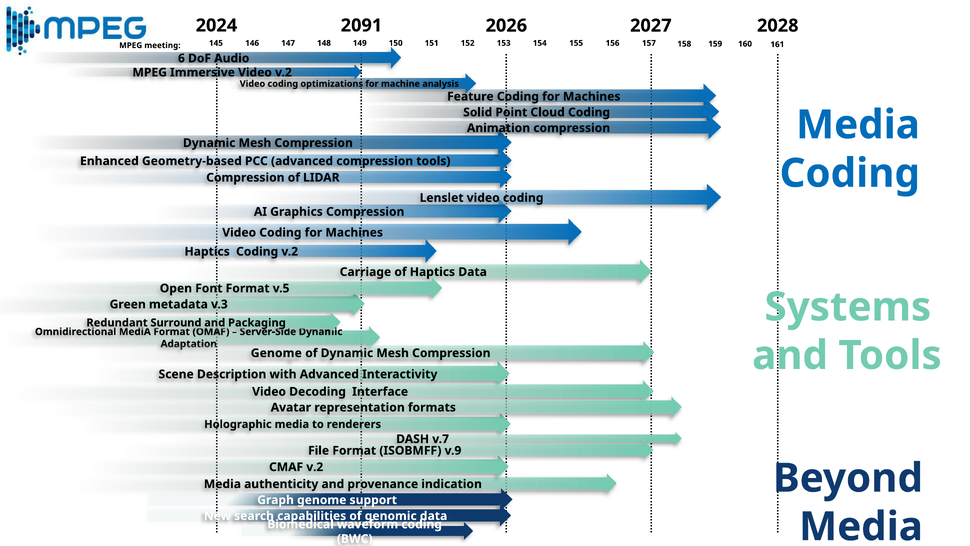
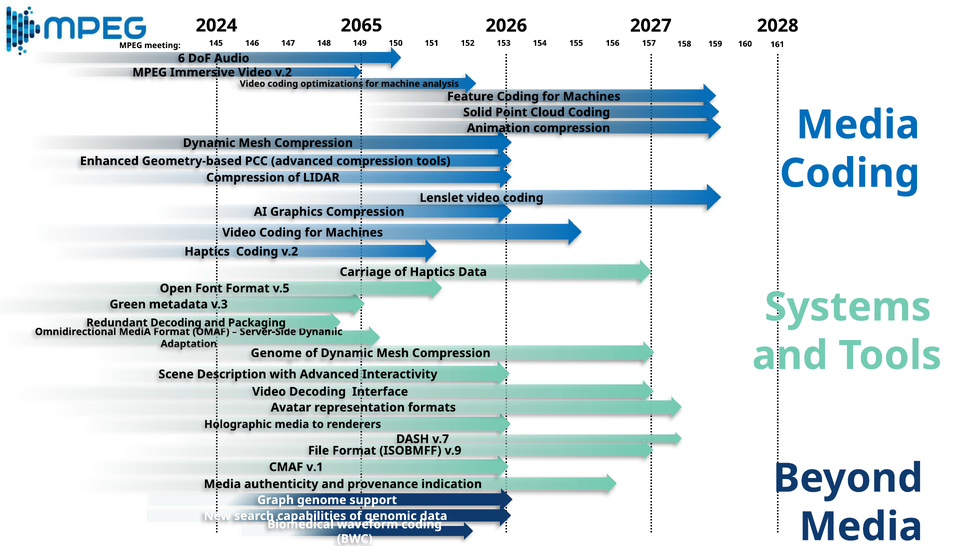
2091: 2091 -> 2065 (361, 25)
Redundant Surround: Surround -> Decoding (176, 323)
CMAF v.2: v.2 -> v.1 (315, 467)
